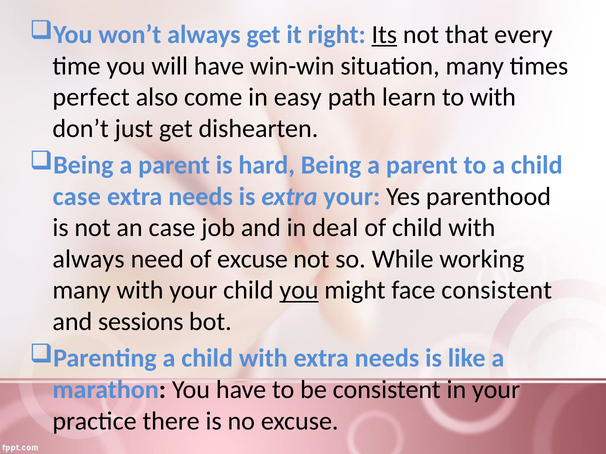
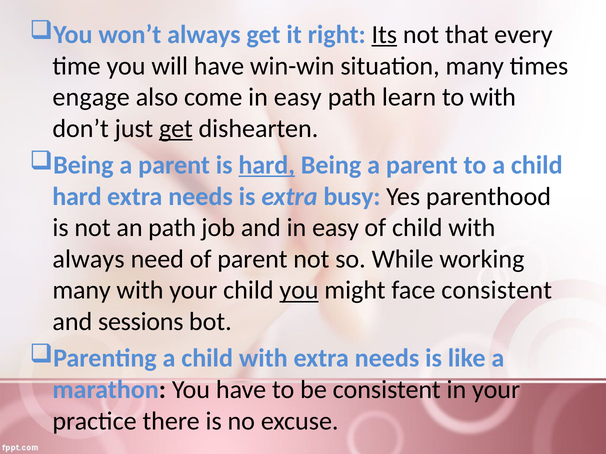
perfect: perfect -> engage (91, 97)
get underline: none -> present (176, 129)
hard underline: none -> present (267, 165)
case: case -> hard (77, 197)
extra your: your -> busy (352, 197)
an case: case -> path (172, 228)
and in deal: deal -> easy (336, 228)
of excuse: excuse -> parent (252, 259)
